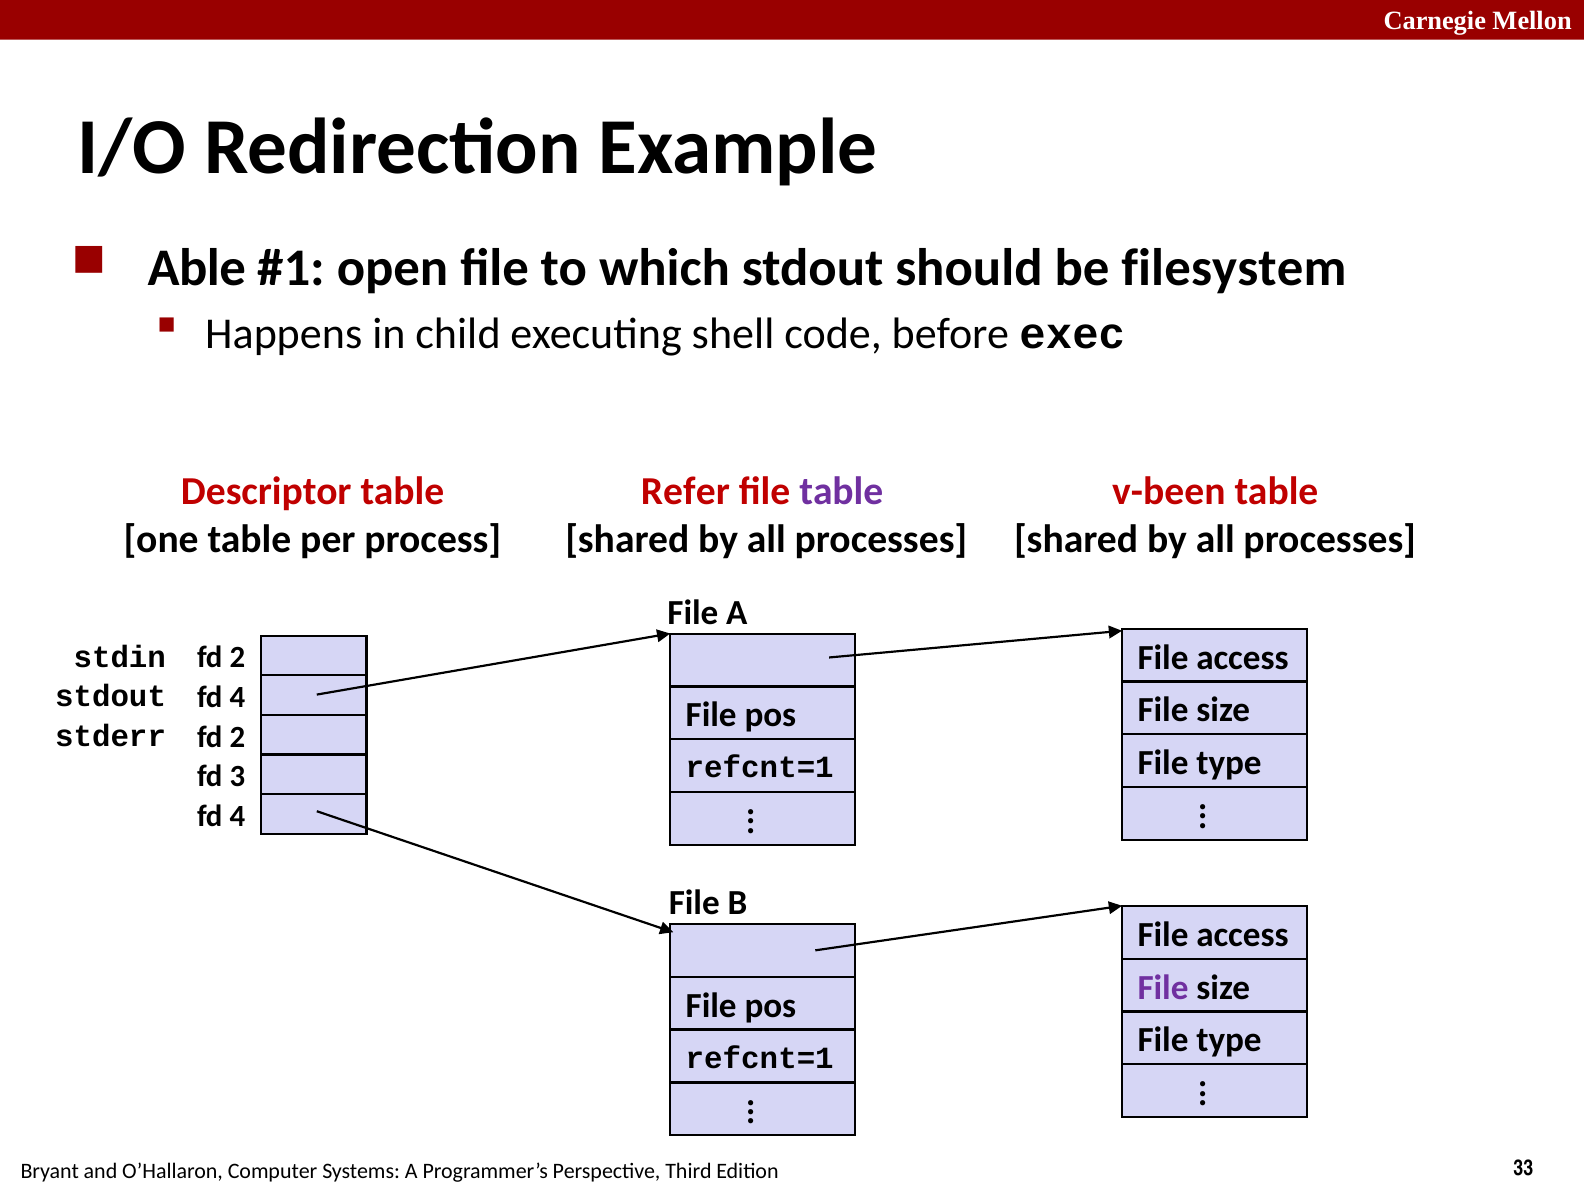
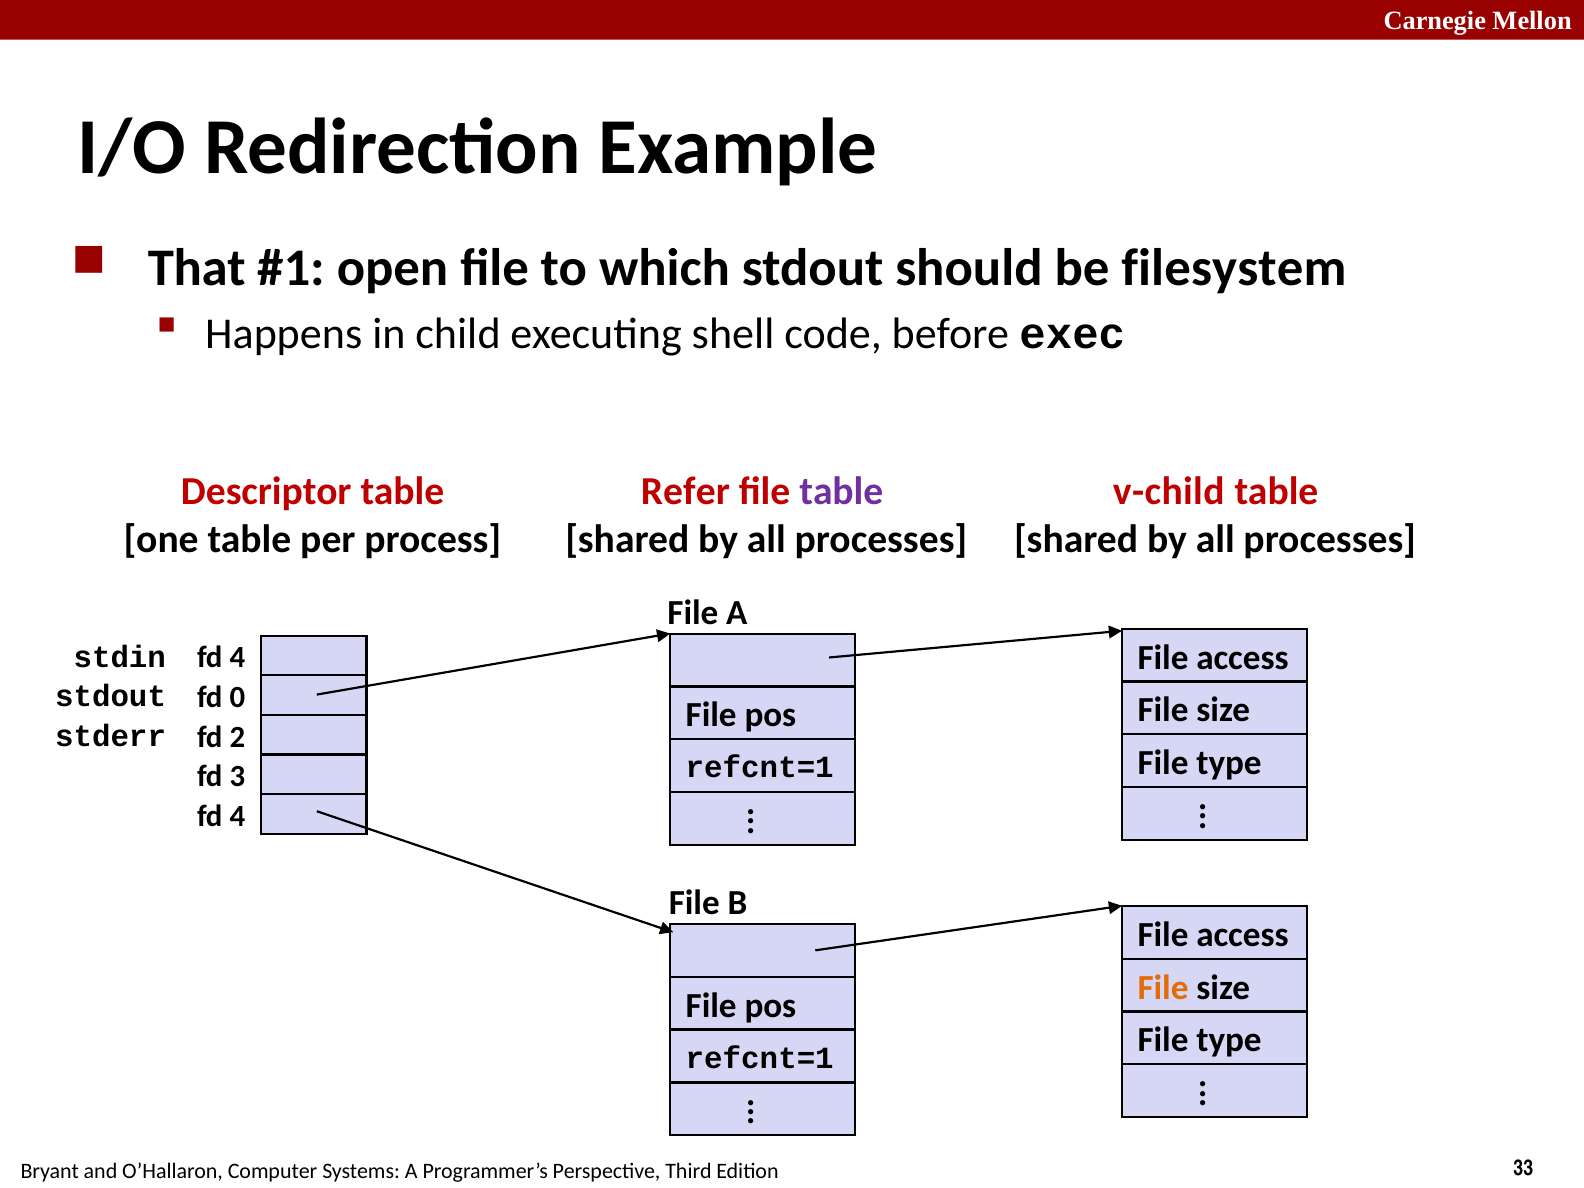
Able: Able -> That (197, 268)
v-been: v-been -> v-child (1169, 492)
2: 2 -> 4 (238, 658)
4: 4 -> 0 (238, 697)
File colour: purple -> orange (1163, 987)
